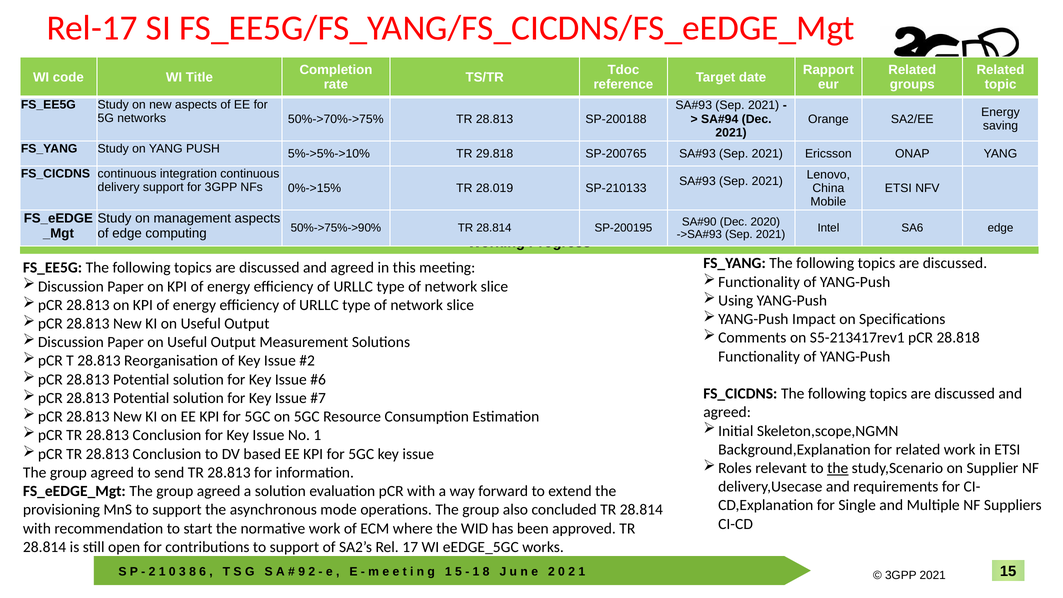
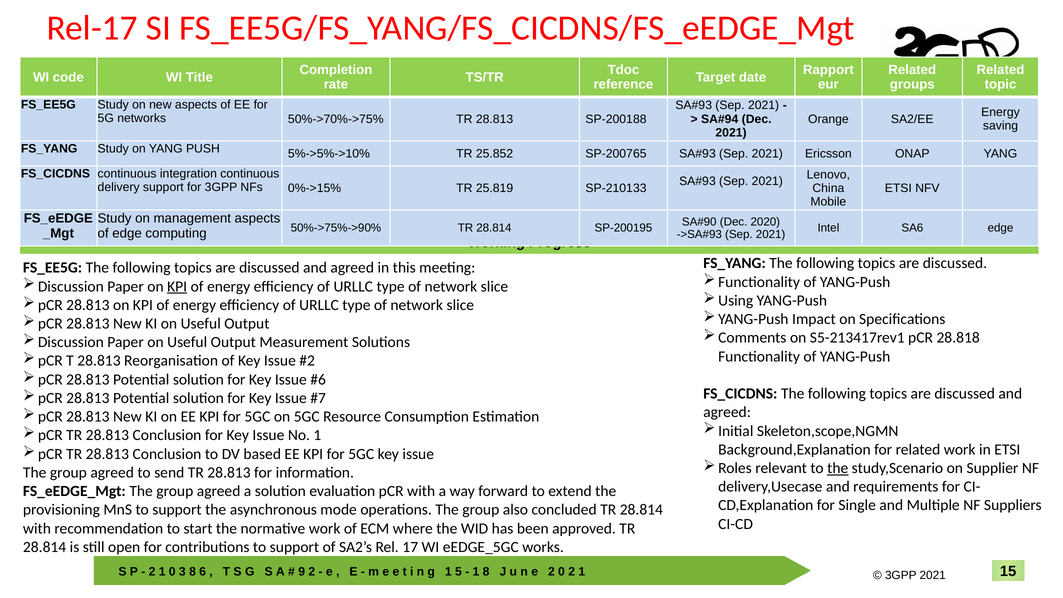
29.818: 29.818 -> 25.852 (495, 154)
28.019: 28.019 -> 25.819 (495, 188)
KPI underline: none -> present (177, 286)
